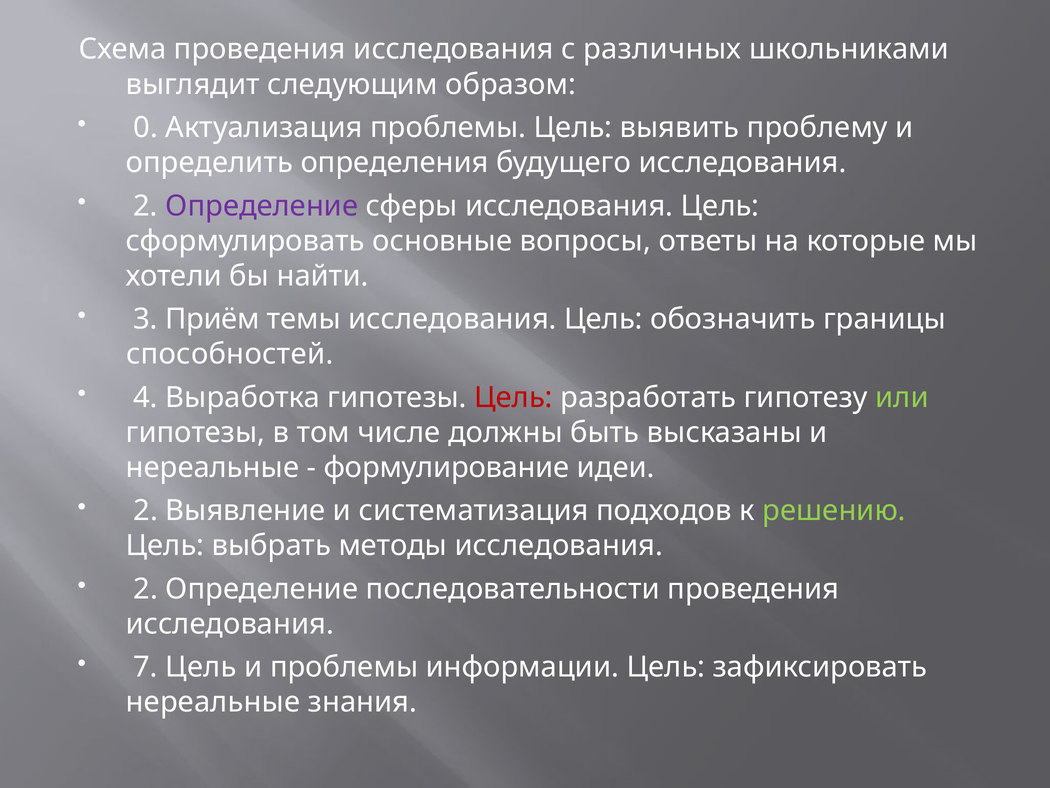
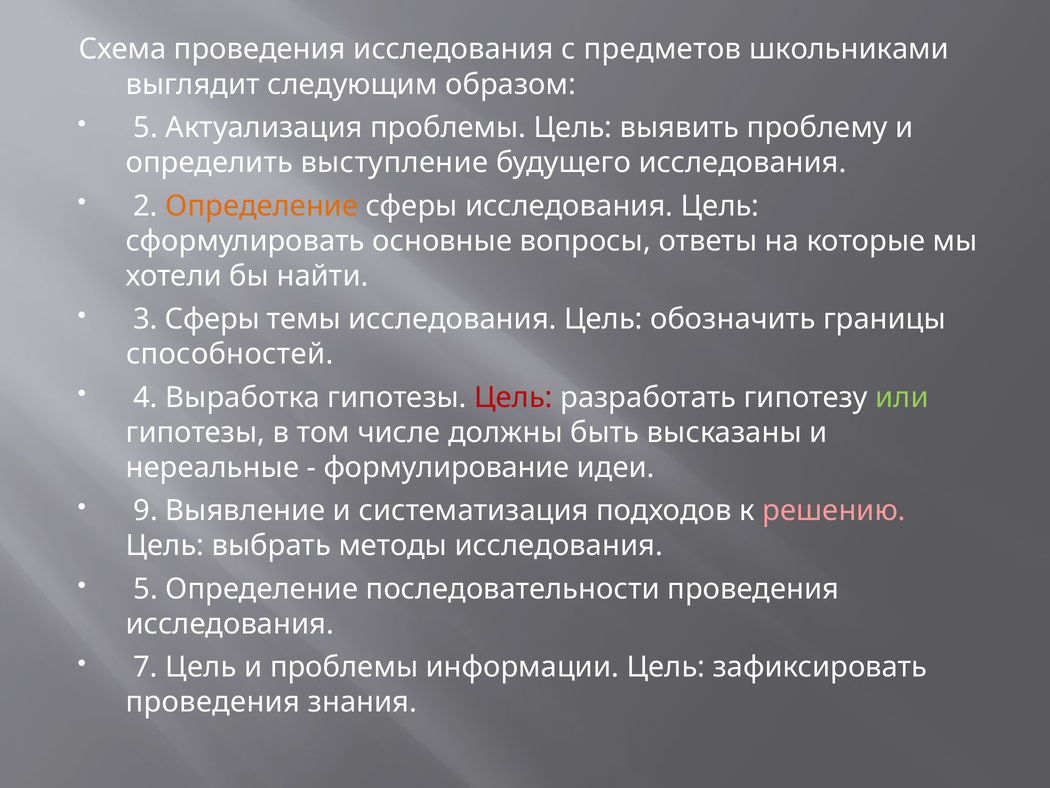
различных: различных -> предметов (662, 49)
0: 0 -> 5 (146, 128)
определения: определения -> выступление (394, 163)
Определение colour: purple -> orange (262, 206)
3 Приём: Приём -> Сферы (212, 319)
2: 2 -> 9 (146, 510)
решению colour: light green -> pink (834, 510)
2: 2 -> 5 (146, 589)
нереальные: нереальные -> проведения (213, 702)
